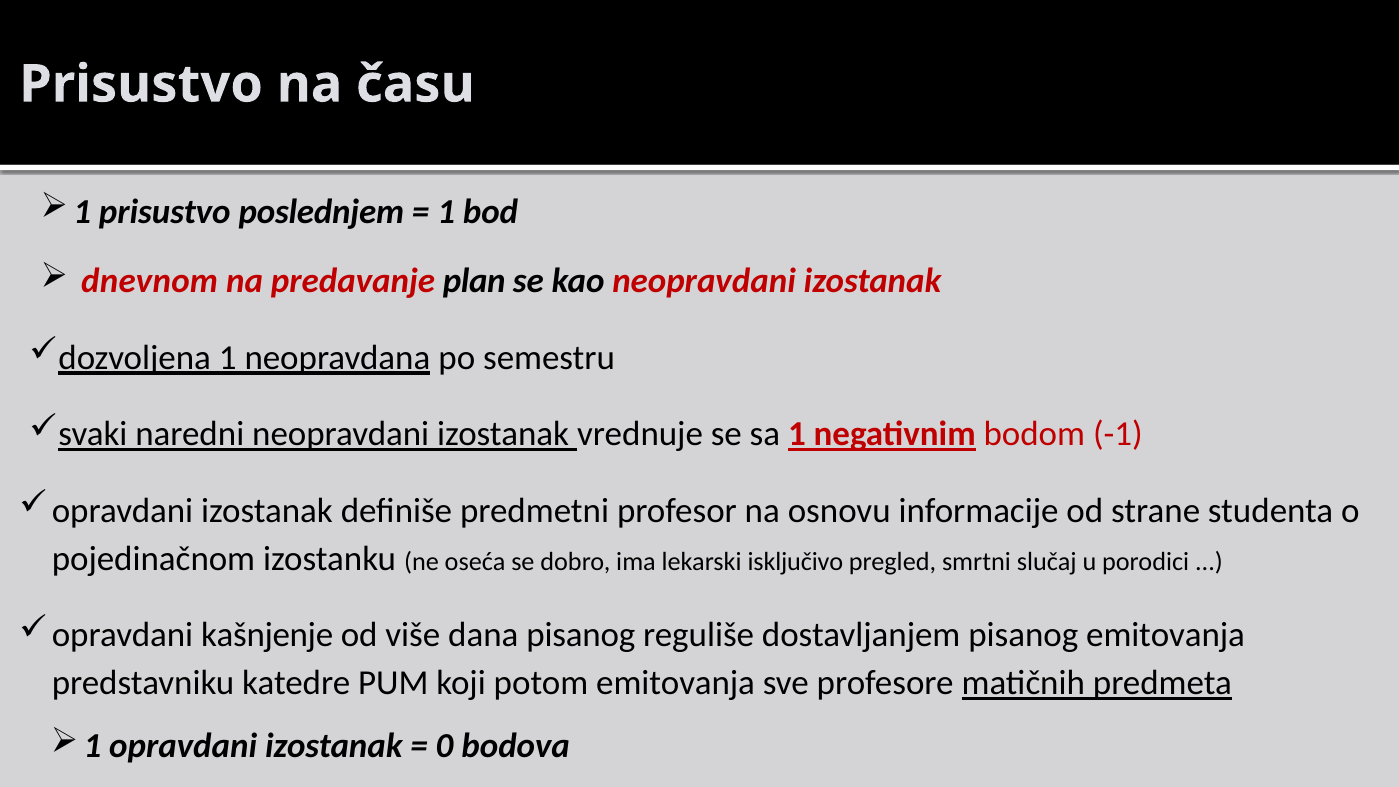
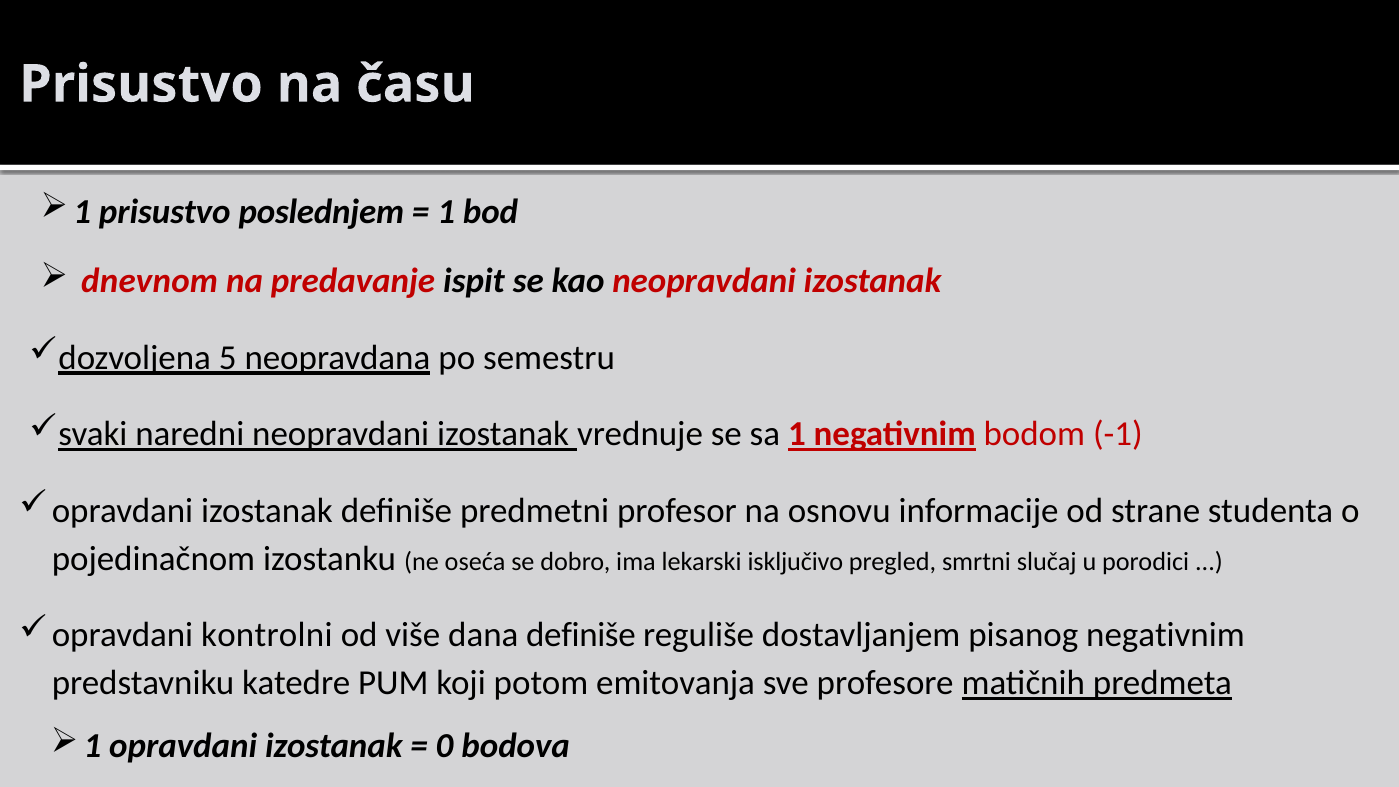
plan: plan -> ispit (474, 281)
dozvoljena 1: 1 -> 5 (228, 358)
kašnjenje: kašnjenje -> kontrolni (267, 635)
dana pisanog: pisanog -> definiše (581, 635)
pisanog emitovanja: emitovanja -> negativnim (1165, 635)
